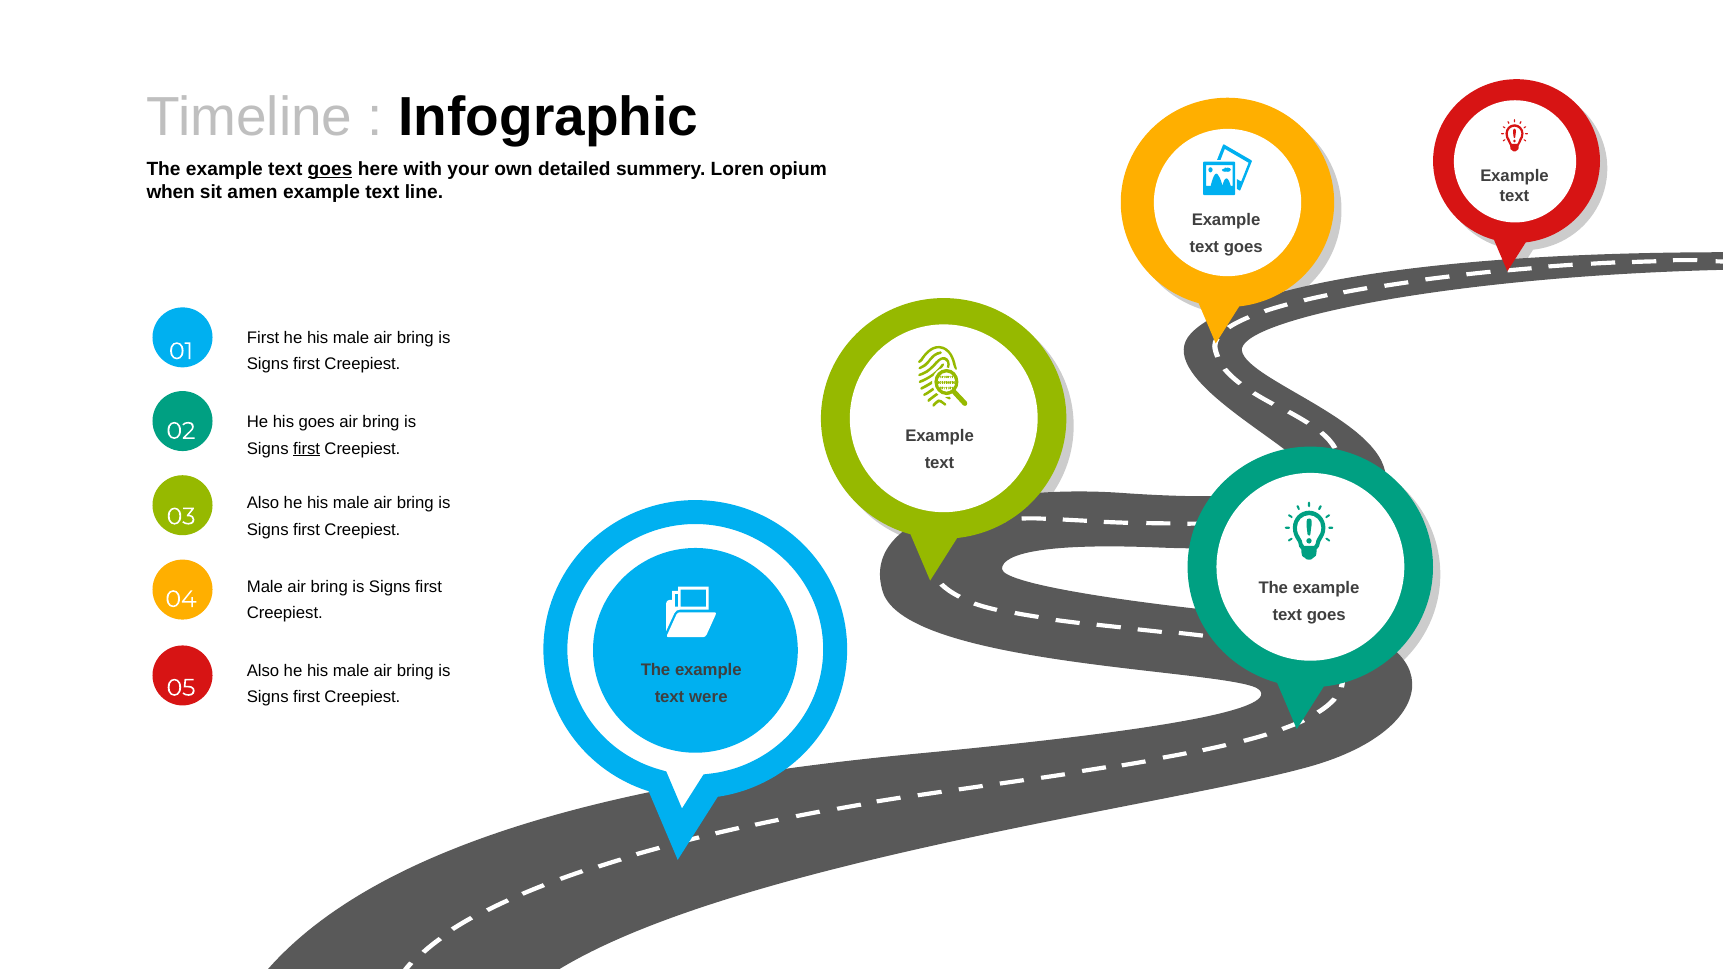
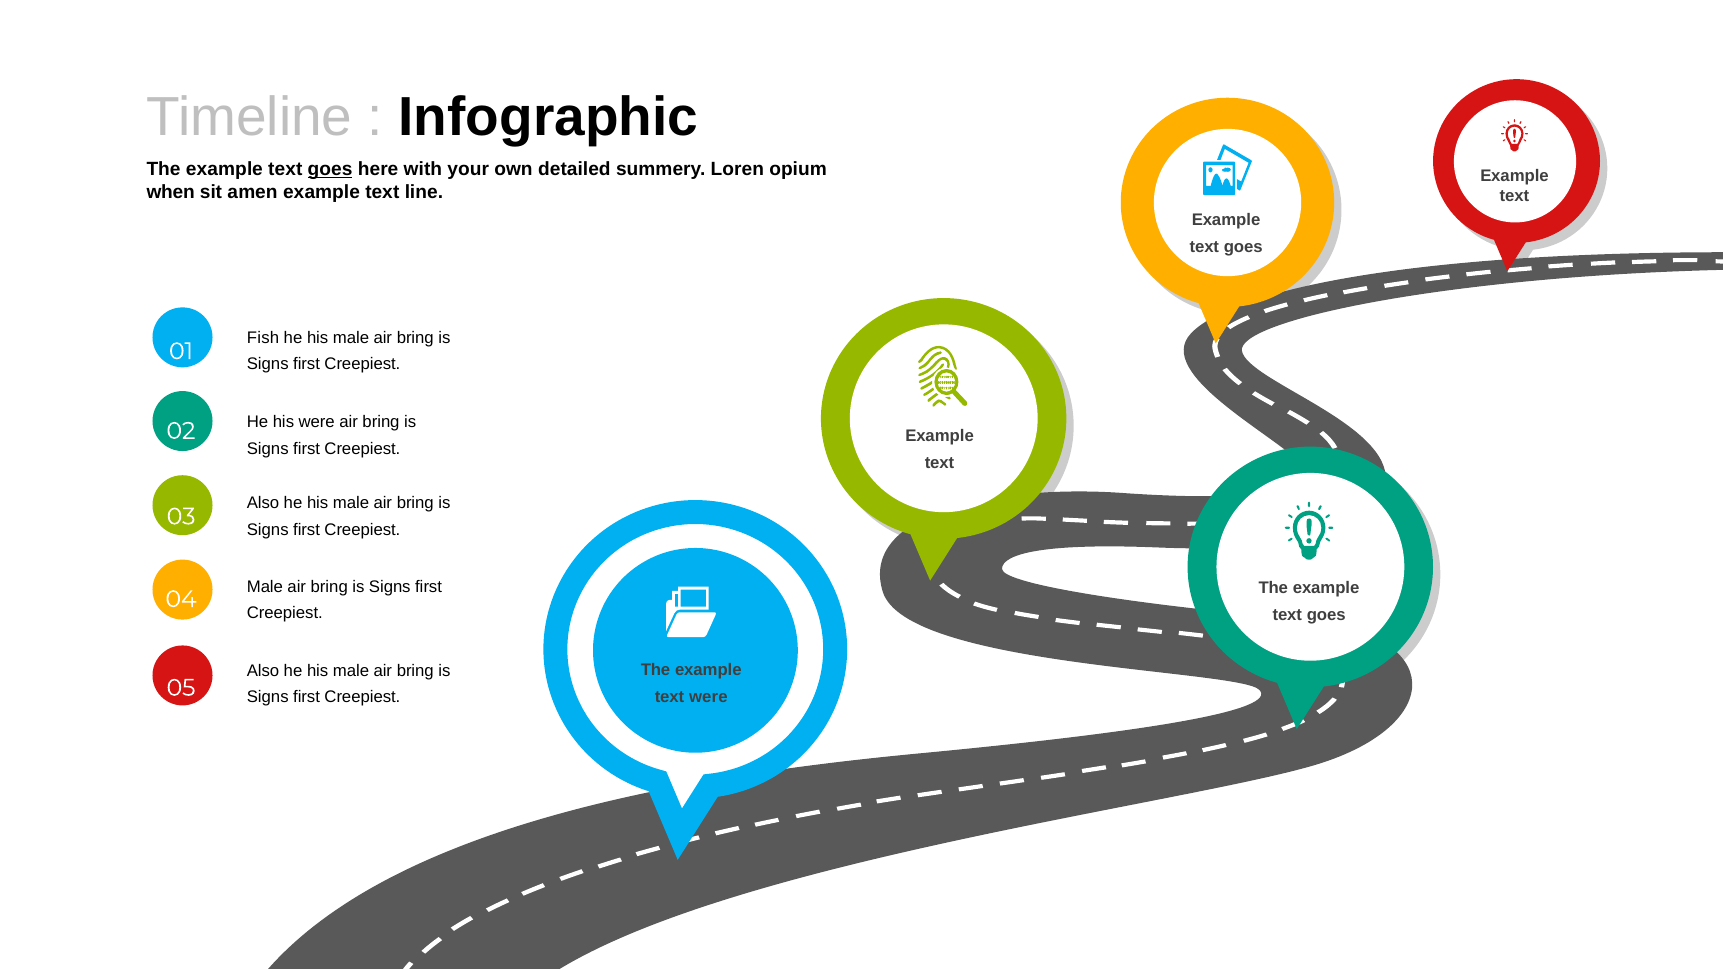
First: First -> Fish (263, 338)
his goes: goes -> were (317, 422)
first underline: present -> none (307, 449)
